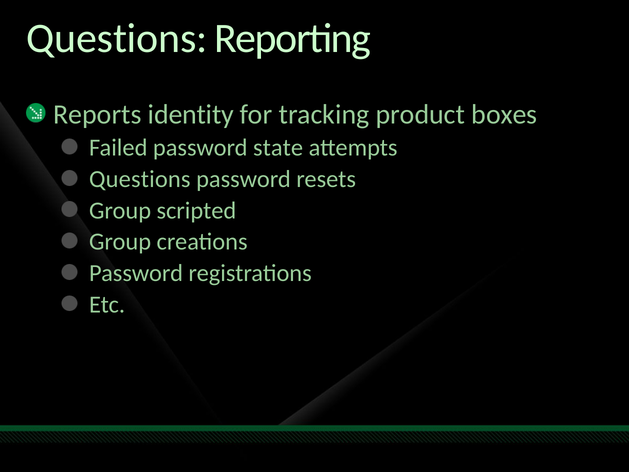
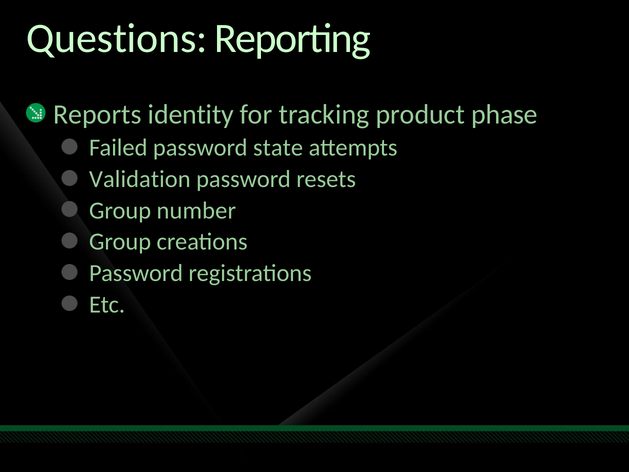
boxes: boxes -> phase (505, 115)
Questions: Questions -> Validation (140, 179)
scripted: scripted -> number (196, 210)
